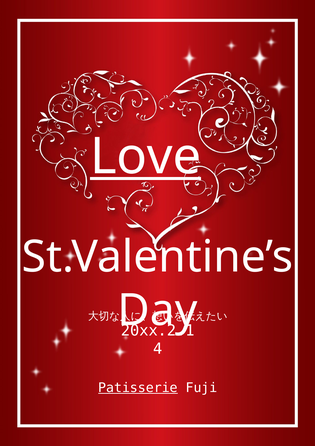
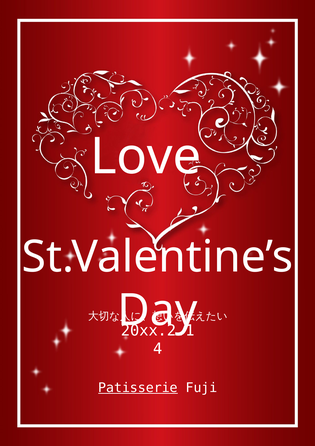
Love underline: present -> none (146, 157)
